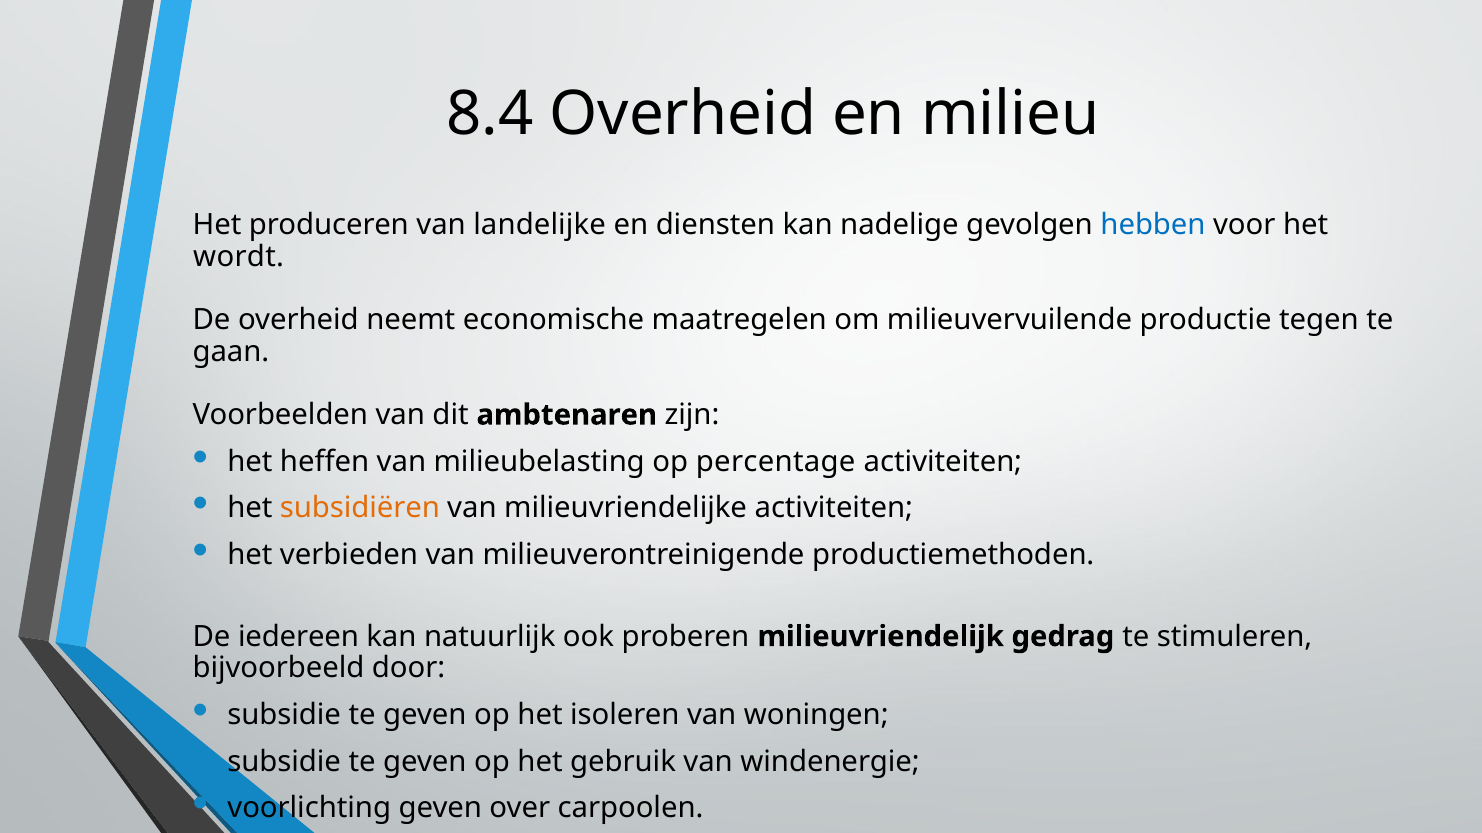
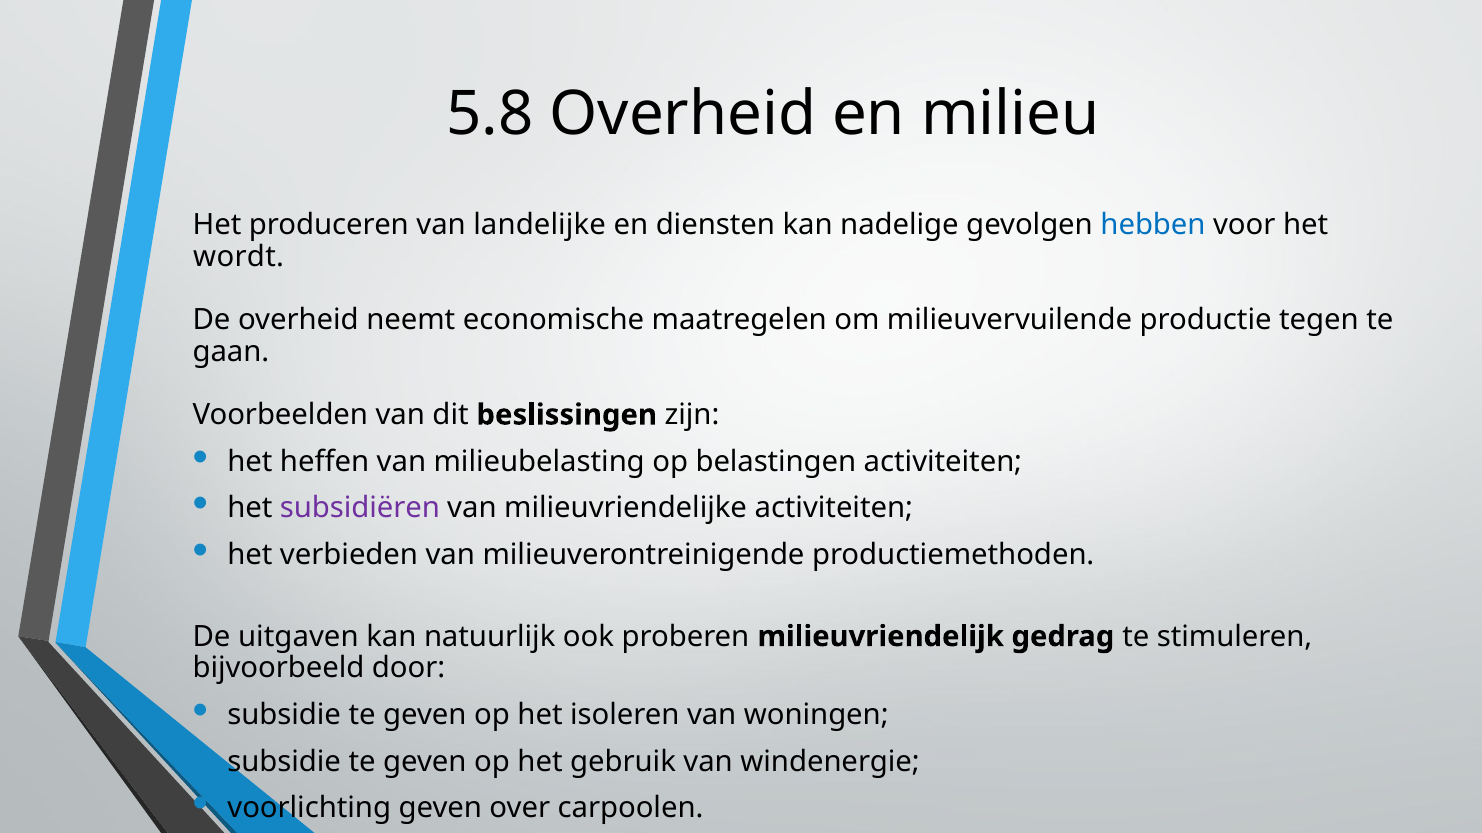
8.4: 8.4 -> 5.8 (490, 114)
ambtenaren: ambtenaren -> beslissingen (567, 415)
percentage: percentage -> belastingen (776, 462)
subsidiëren colour: orange -> purple (360, 508)
iedereen: iedereen -> uitgaven (298, 637)
